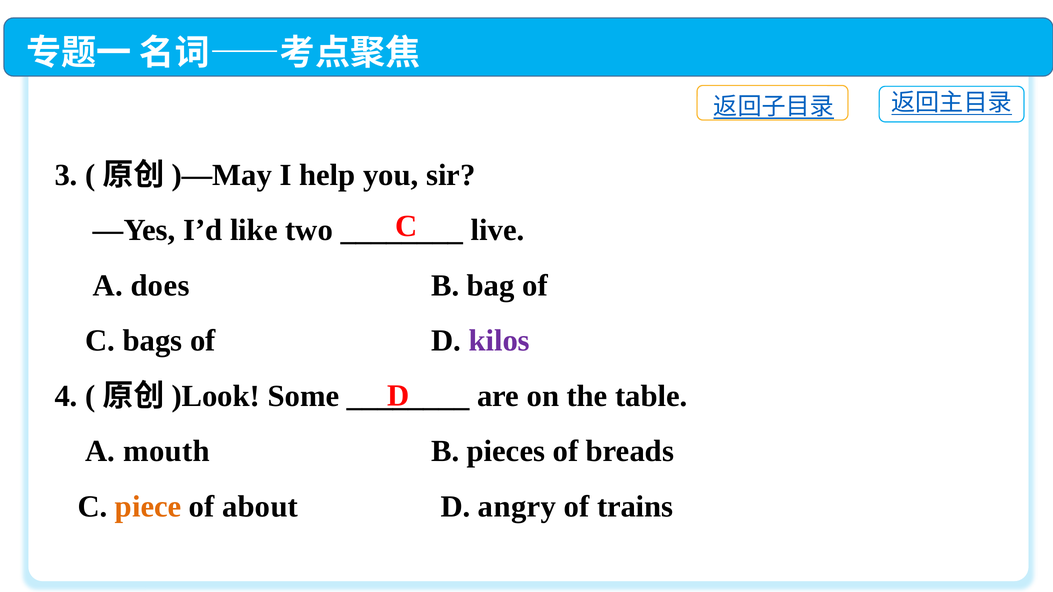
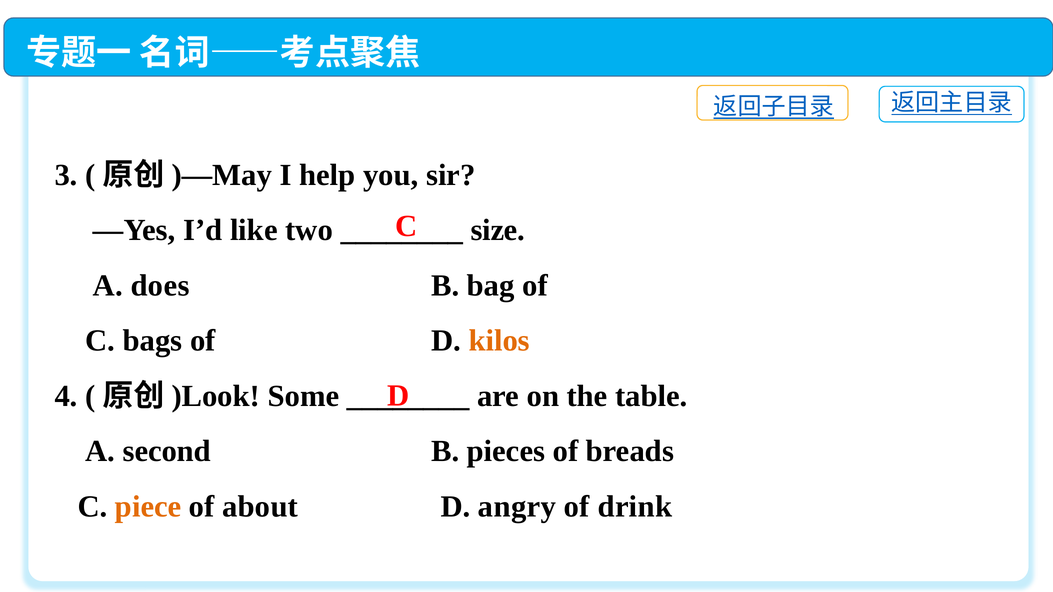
live: live -> size (498, 230)
kilos colour: purple -> orange (499, 341)
mouth: mouth -> second (167, 452)
trains: trains -> drink (635, 507)
